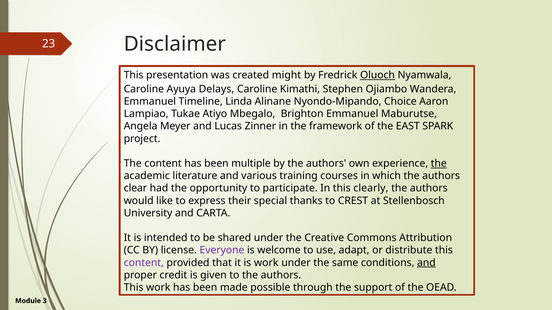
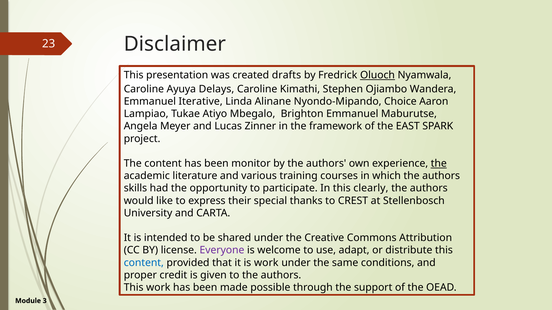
might: might -> drafts (287, 75)
Timeline: Timeline -> Iterative (201, 102)
multiple: multiple -> monitor (251, 164)
clear: clear -> skills (135, 189)
content colour: purple -> blue (144, 263)
and underline: present -> none (426, 263)
